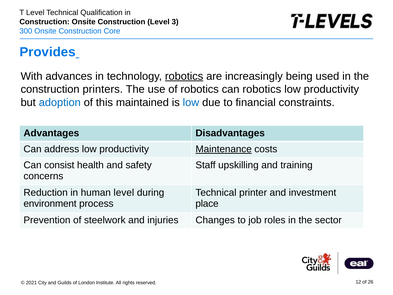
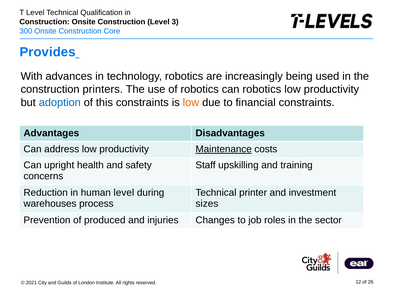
robotics underline: present -> none (184, 76)
this maintained: maintained -> constraints (142, 102)
low colour: blue -> orange (191, 102)
consist: consist -> upright (59, 165)
environment: environment -> warehouses (50, 203)
place: place -> sizes (207, 203)
steelwork: steelwork -> produced (105, 220)
